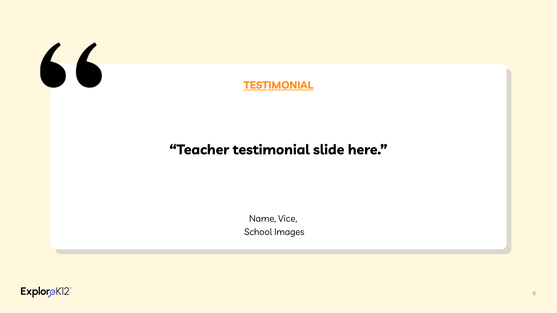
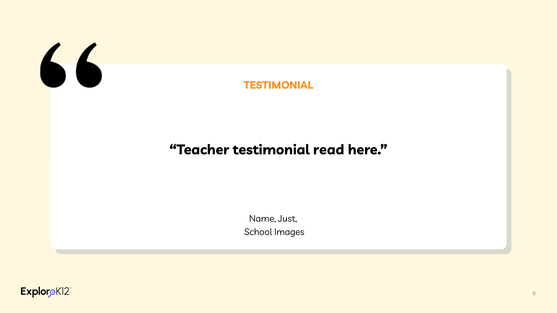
TESTIMONIAL underline: present -> none (278, 86)
slide: slide -> read (329, 150)
Vice: Vice -> Just (288, 219)
